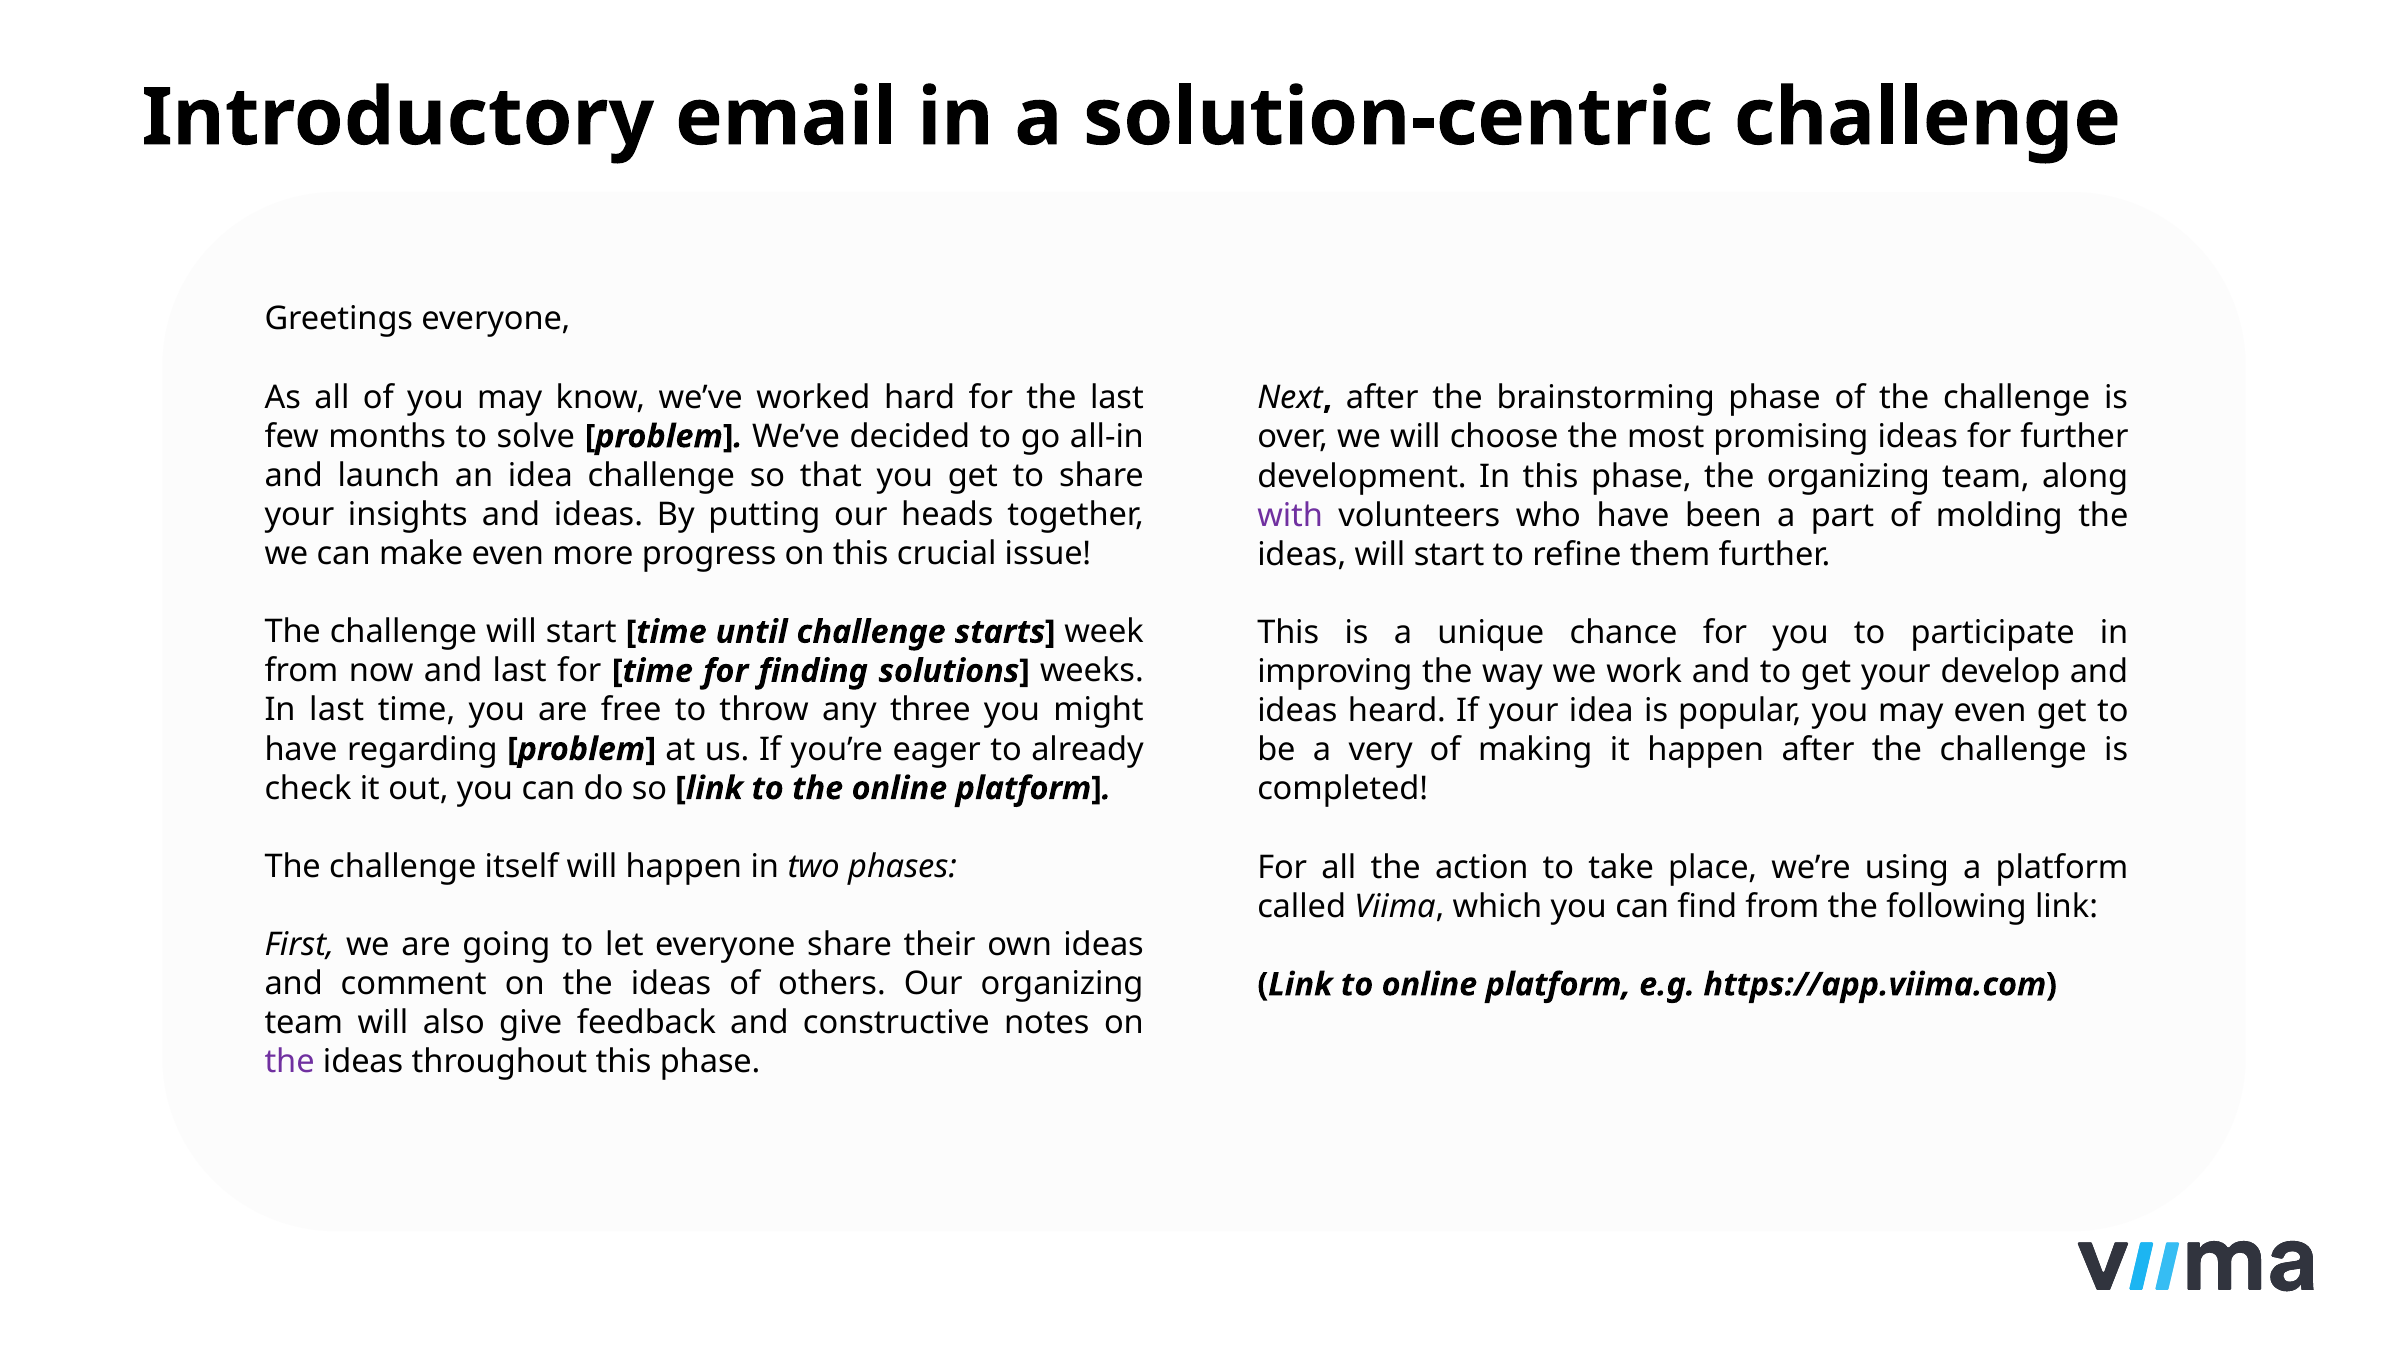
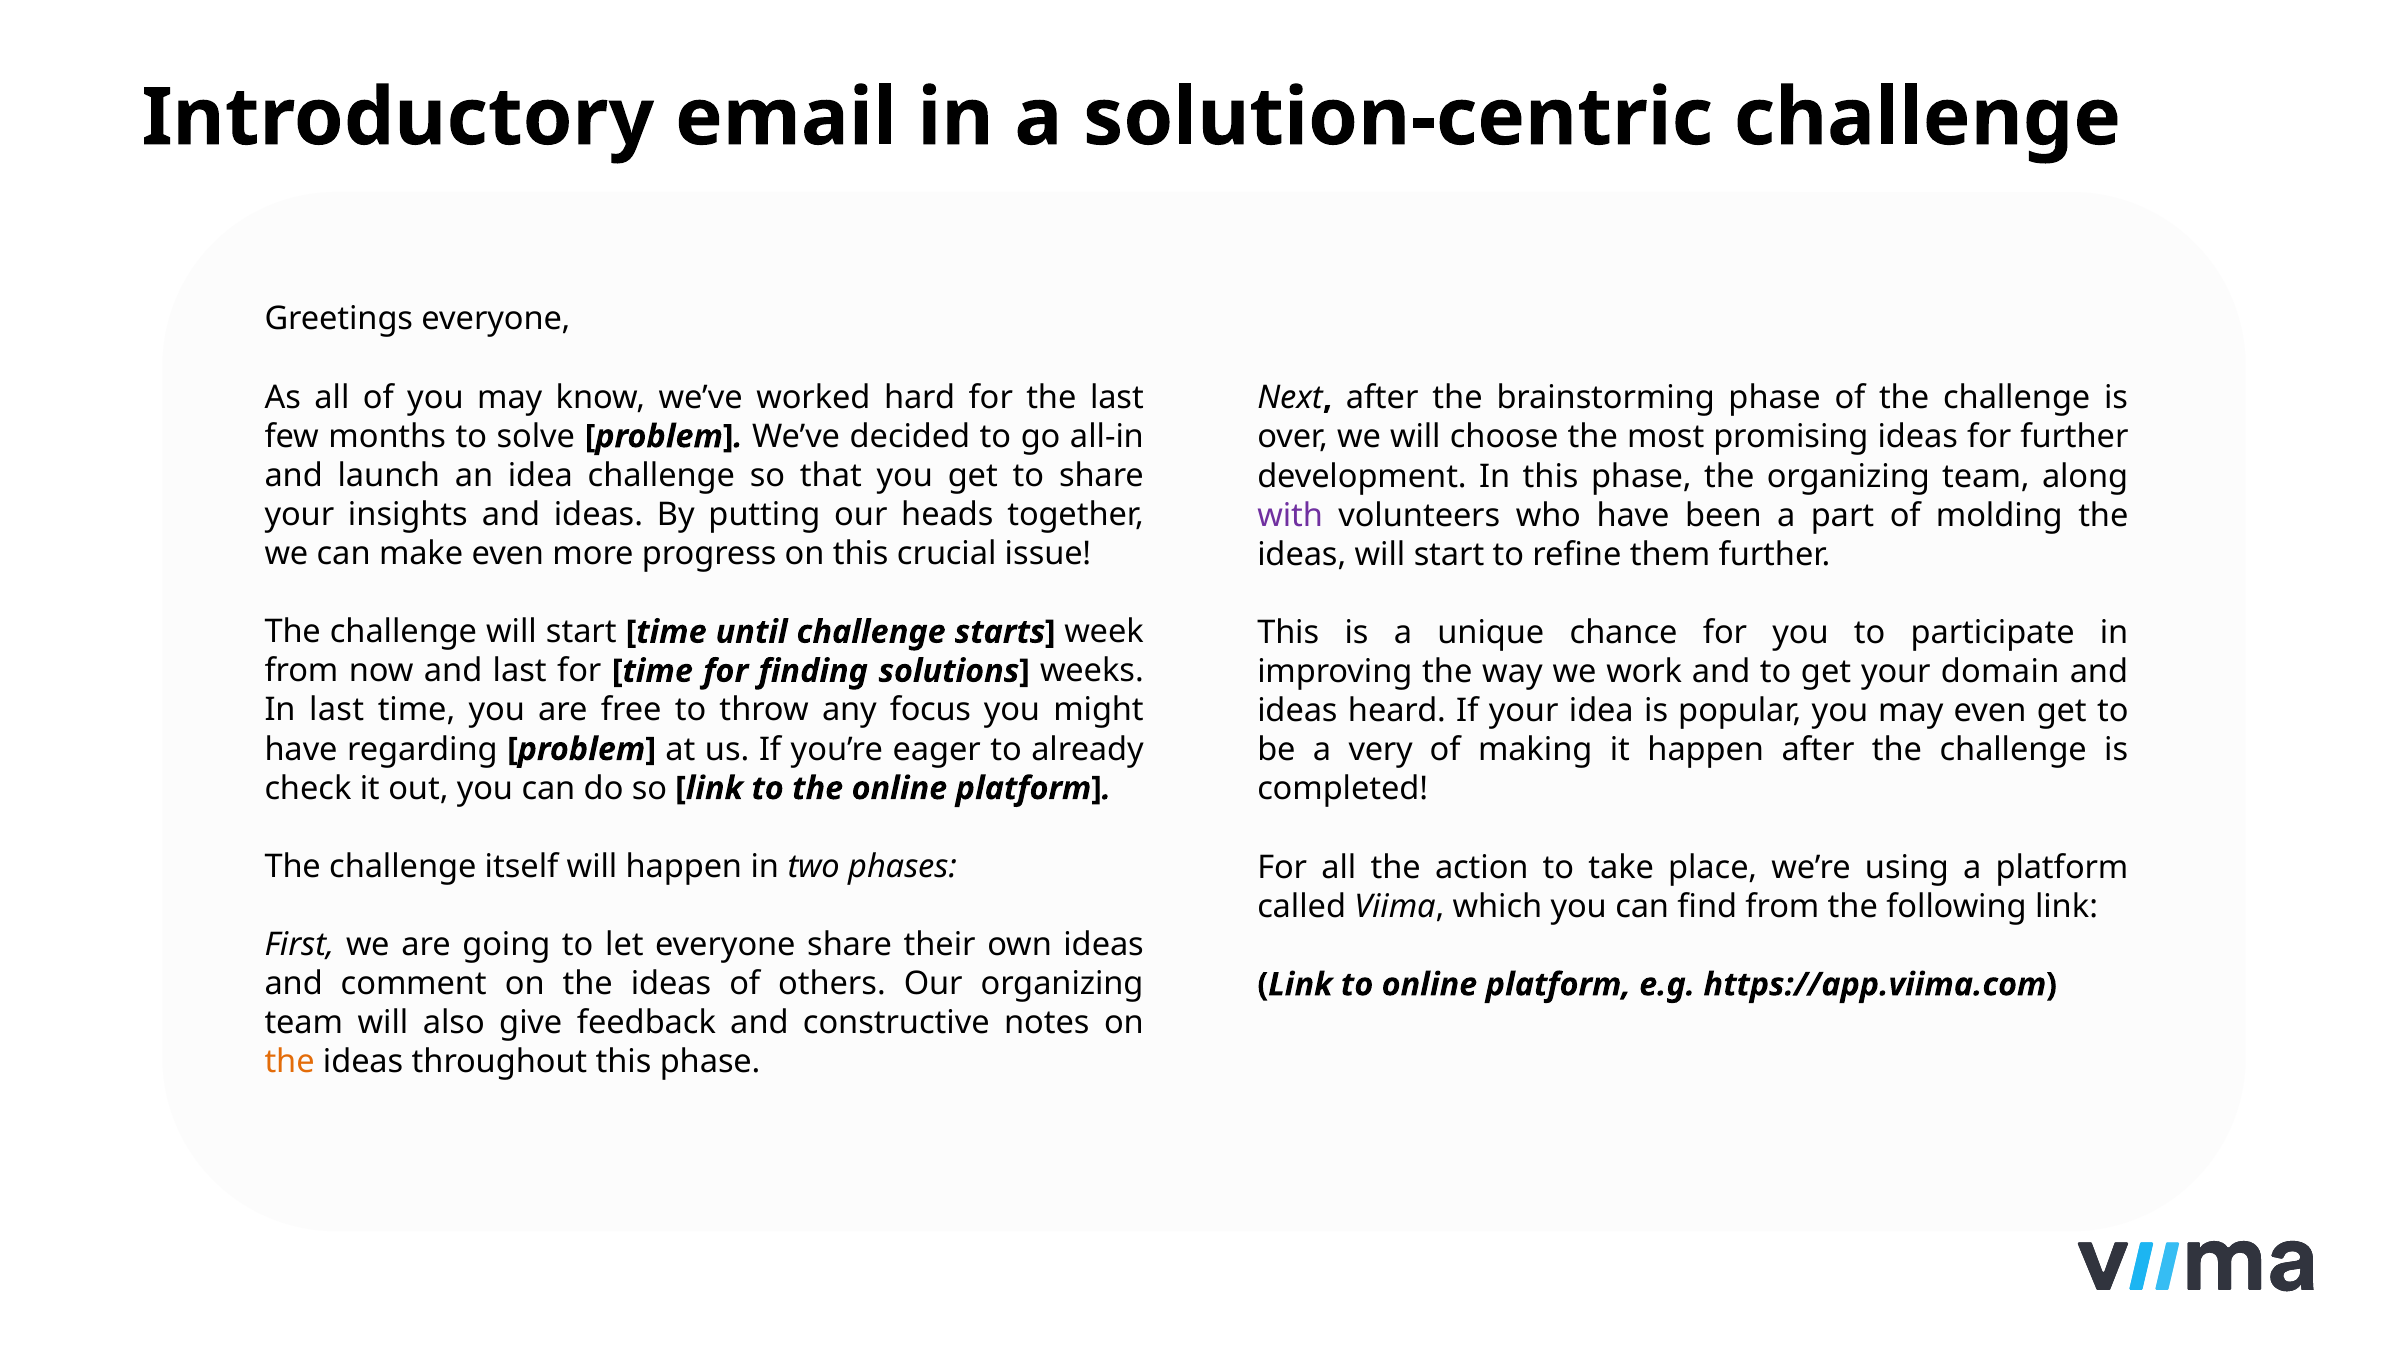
develop: develop -> domain (2000, 672)
three: three -> focus (930, 710)
the colour: purple -> orange (290, 1062)
